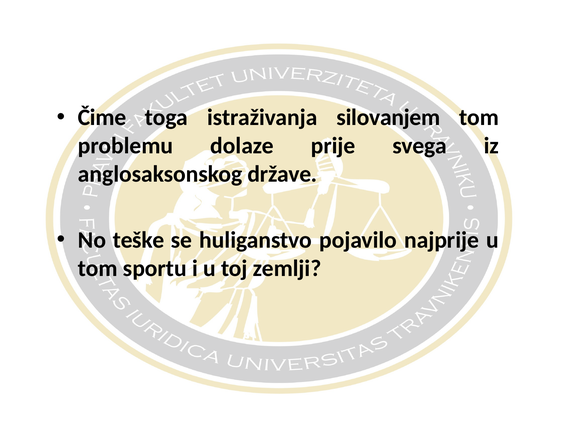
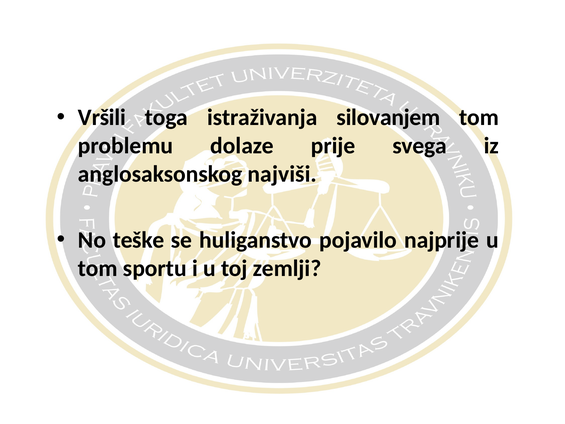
Čime: Čime -> Vršili (102, 117)
države: države -> najviši (282, 174)
